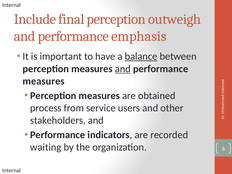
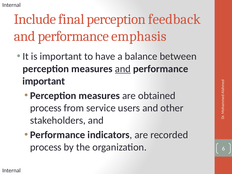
outweigh: outweigh -> feedback (174, 19)
balance underline: present -> none (141, 56)
measures: measures -> important (44, 81)
waiting: waiting -> process (46, 147)
